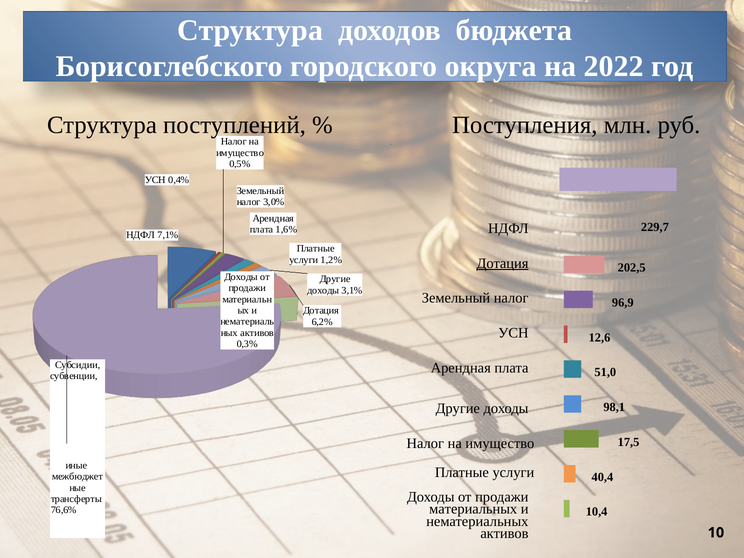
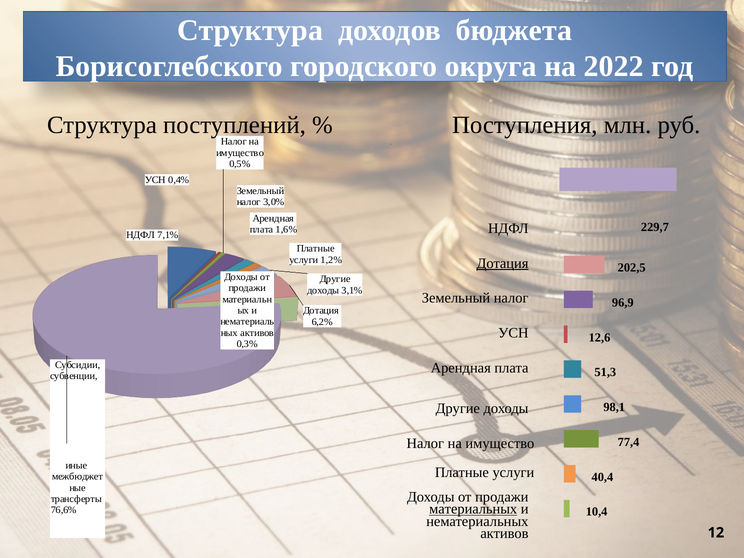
51,0: 51,0 -> 51,3 (605, 372)
17,5: 17,5 -> 77,4 (629, 442)
материальных underline: none -> present (473, 509)
10: 10 -> 12 (716, 533)
